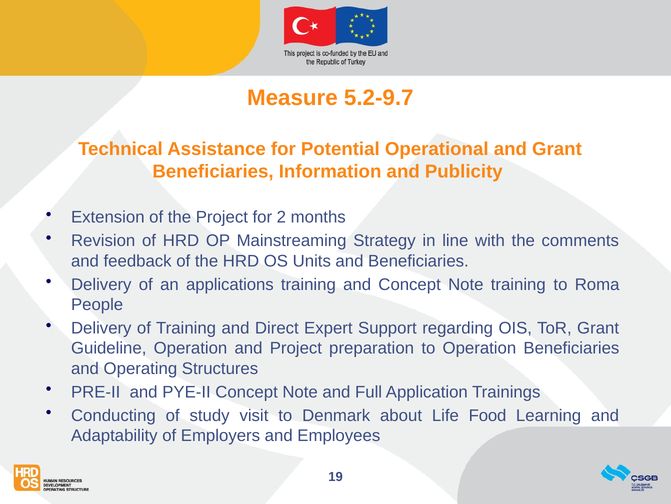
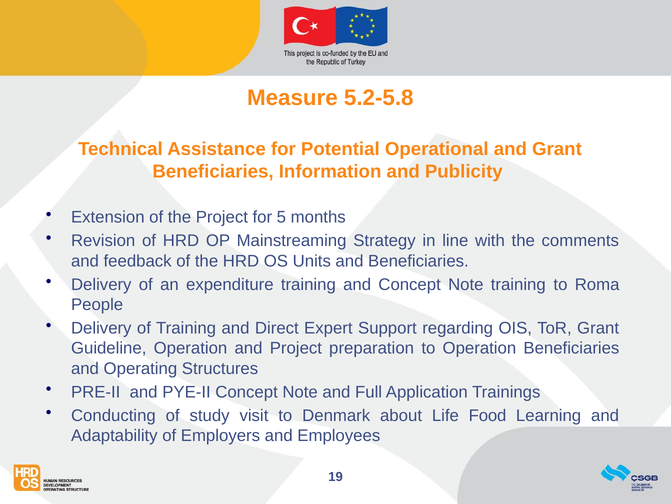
5.2-9.7: 5.2-9.7 -> 5.2-5.8 (379, 98)
2: 2 -> 5 (281, 217)
applications: applications -> expenditure (230, 284)
